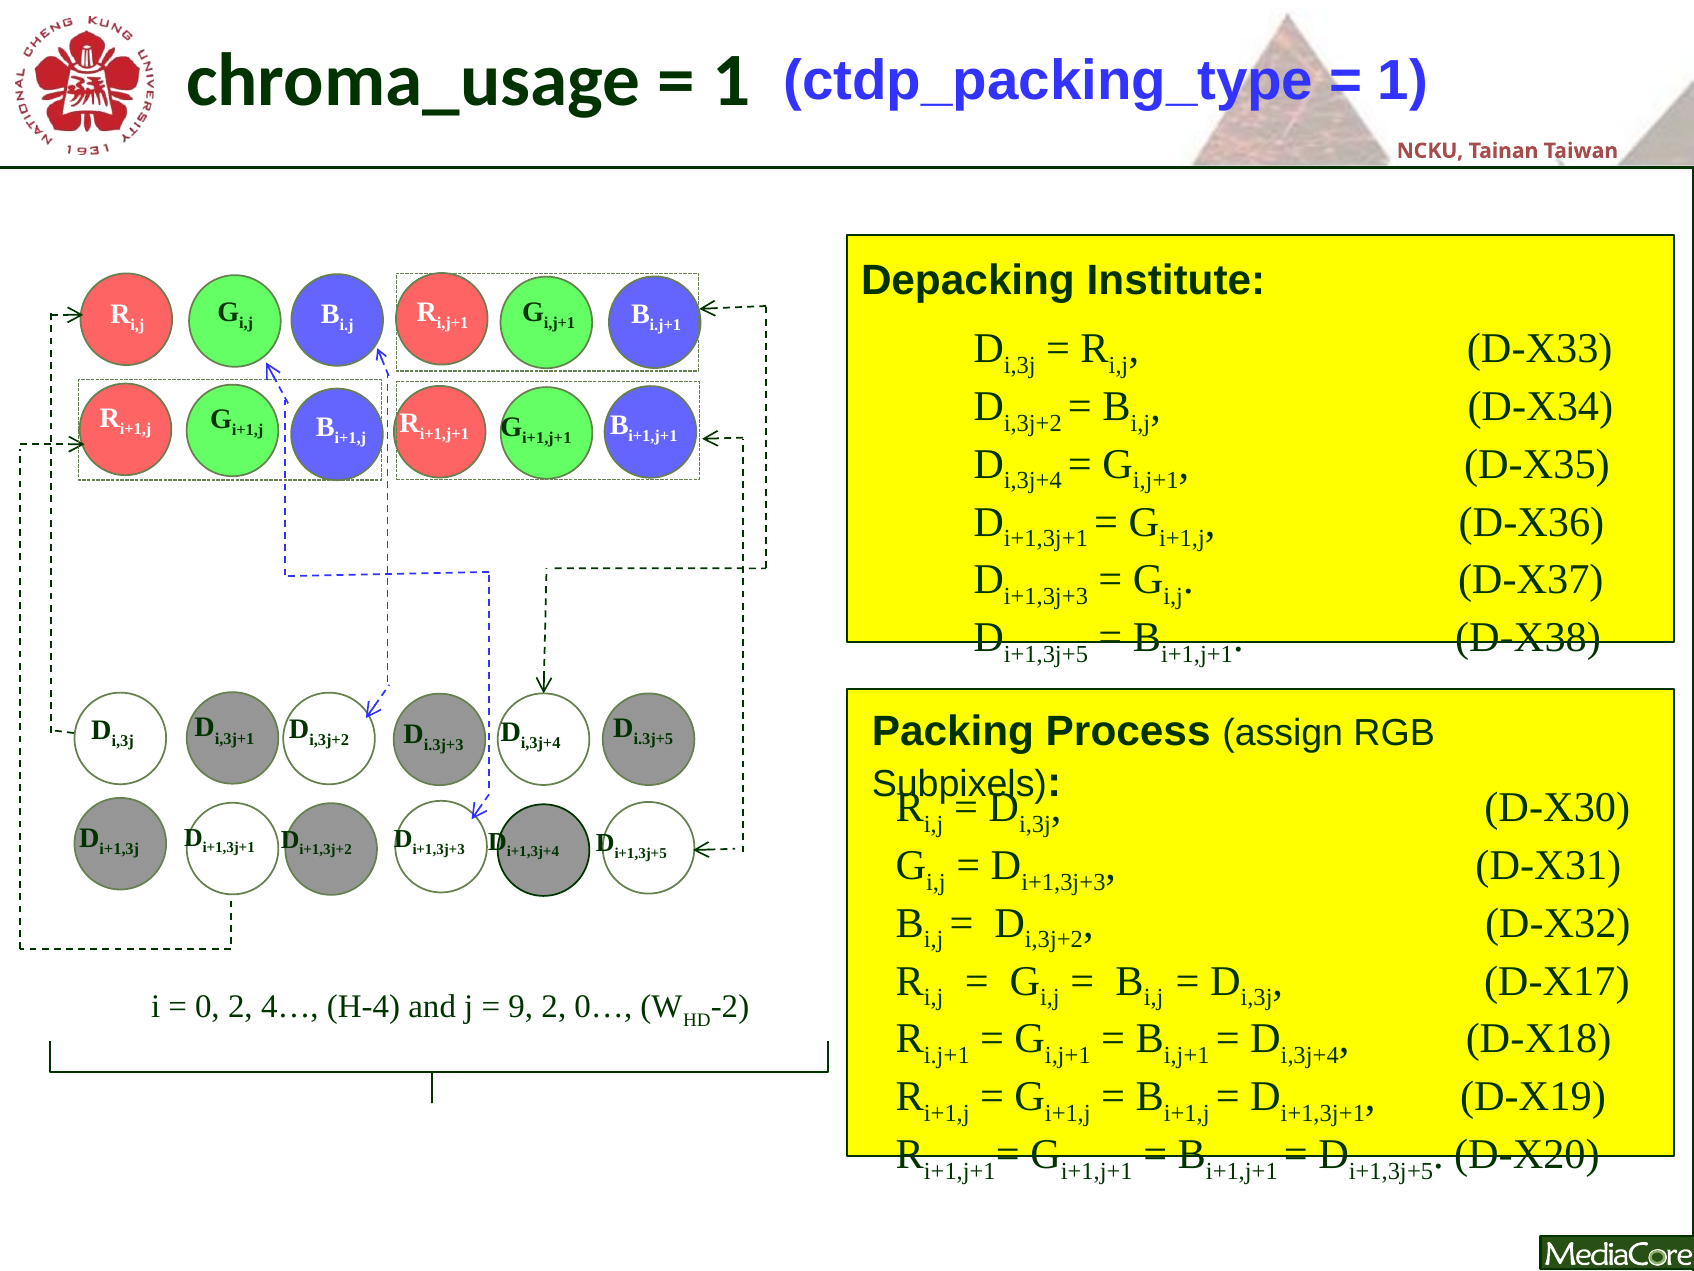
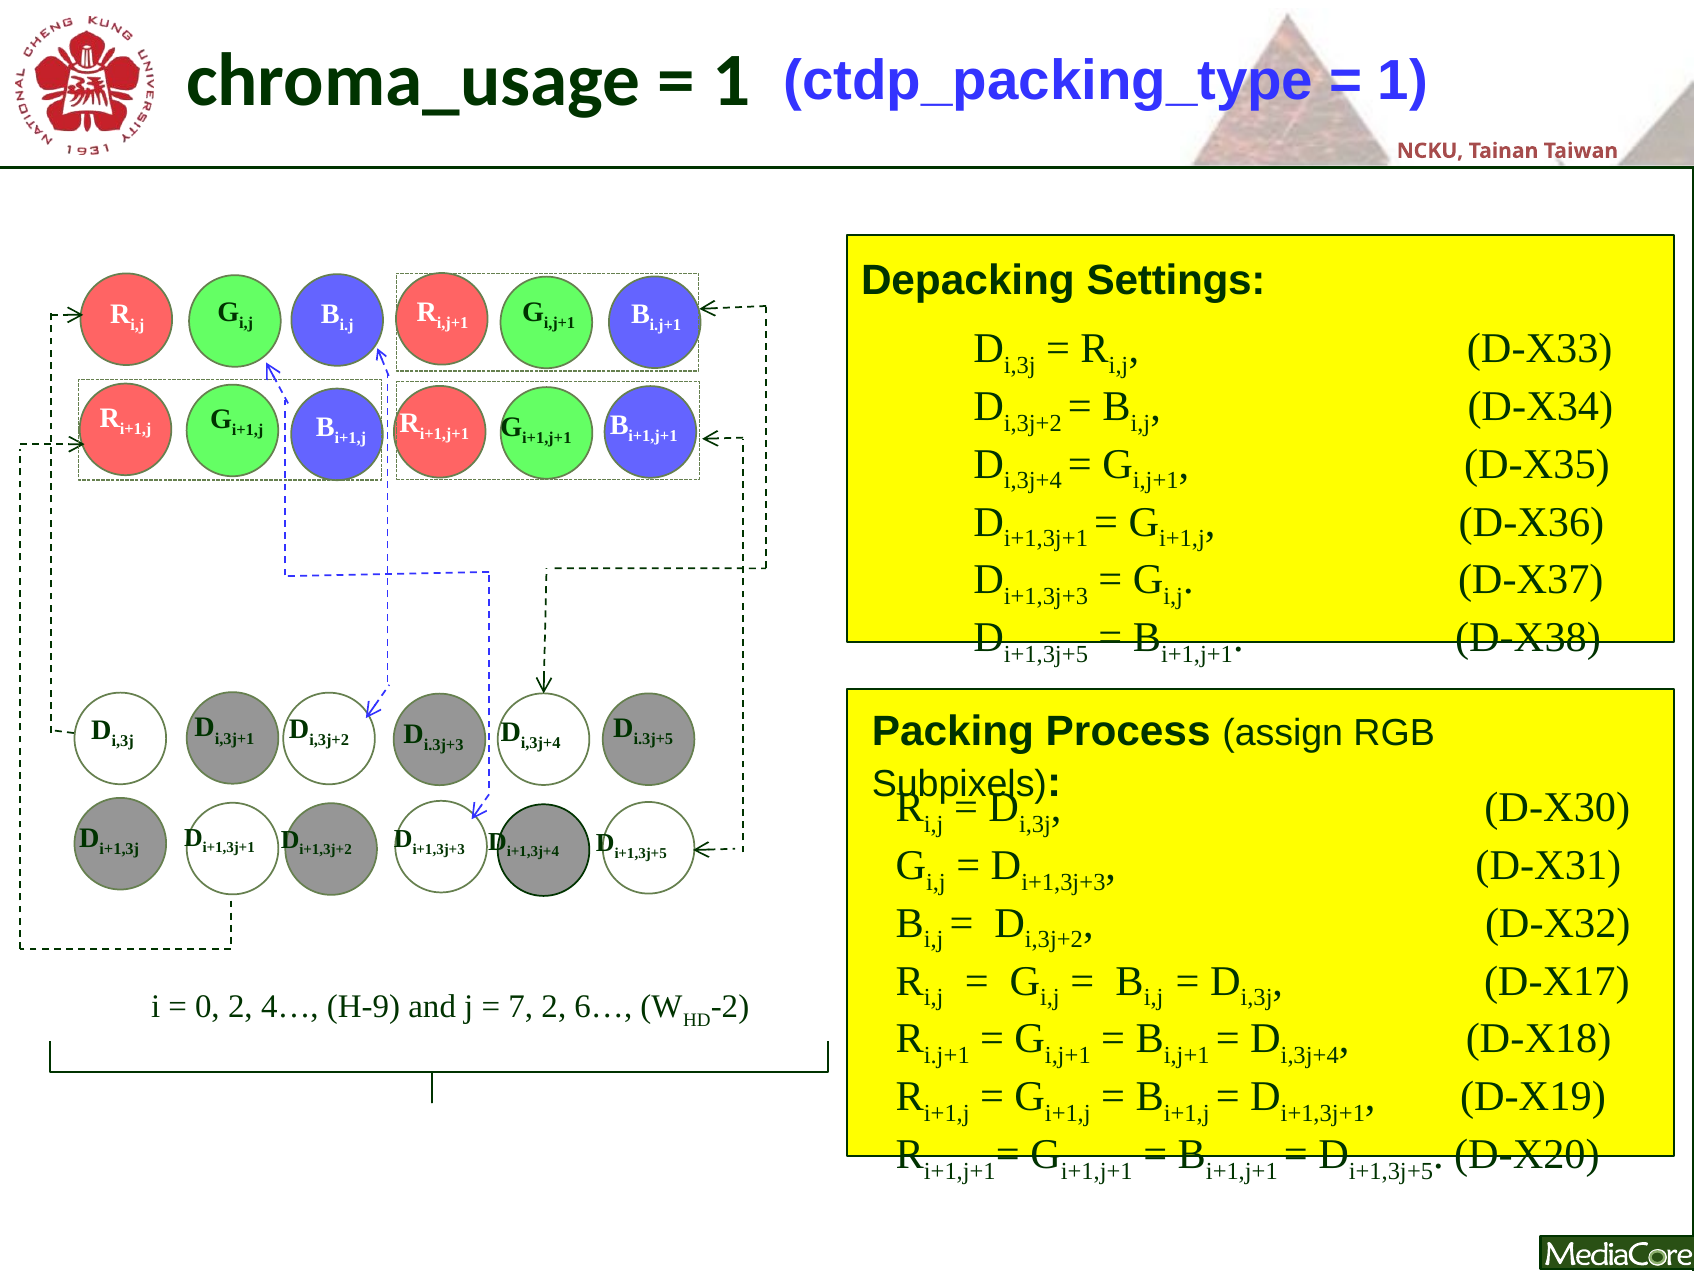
Institute: Institute -> Settings (1176, 280)
H-4: H-4 -> H-9 (364, 1007)
9: 9 -> 7 (521, 1007)
0…: 0… -> 6… (603, 1007)
